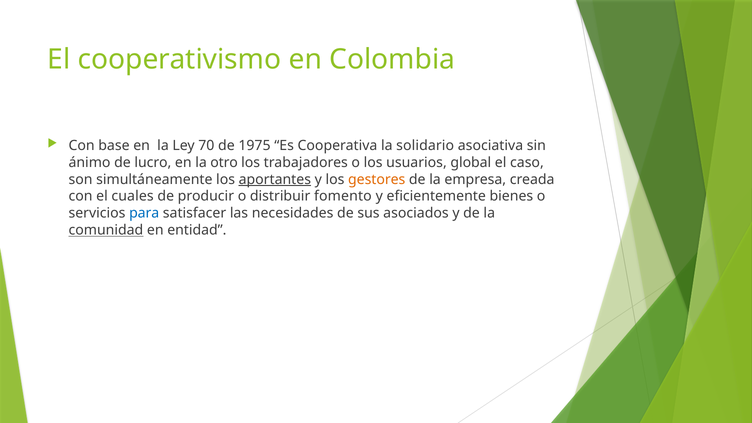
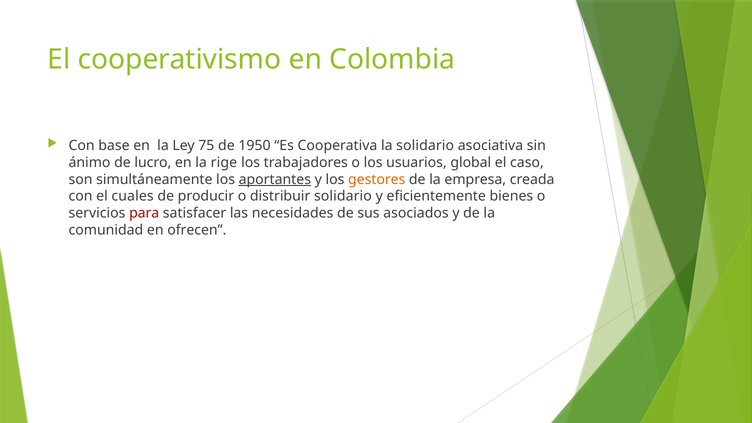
70: 70 -> 75 (206, 146)
1975: 1975 -> 1950 (255, 146)
otro: otro -> rige (224, 162)
distribuir fomento: fomento -> solidario (343, 196)
para colour: blue -> red (144, 213)
comunidad underline: present -> none (106, 230)
entidad: entidad -> ofrecen (197, 230)
